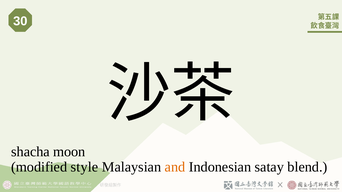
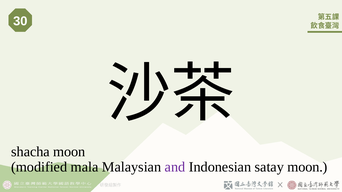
style: style -> mala (85, 167)
and colour: orange -> purple (175, 167)
satay blend: blend -> moon (307, 167)
